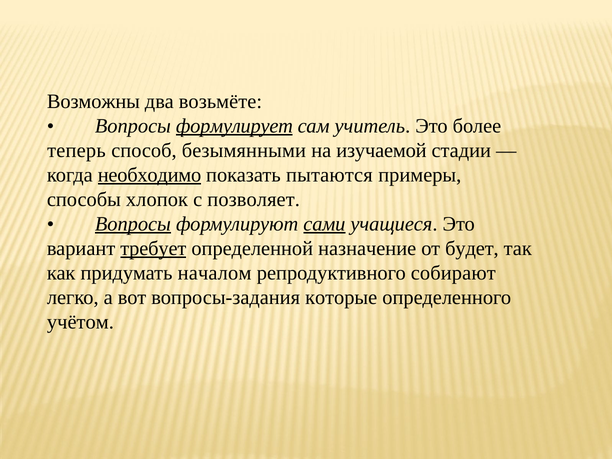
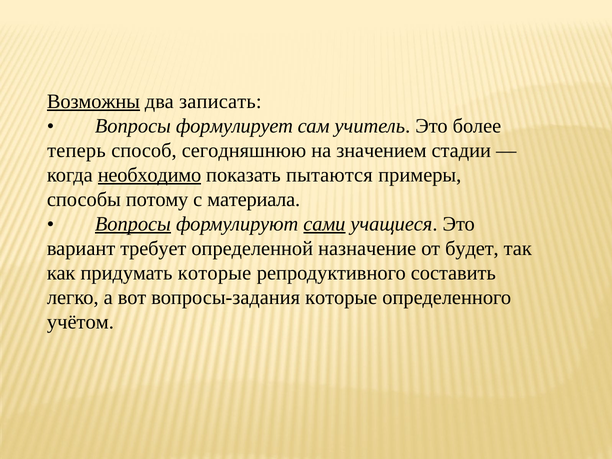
Возможны underline: none -> present (93, 102)
возьмёте: возьмёте -> записать (220, 102)
формулирует underline: present -> none (234, 126)
безымянными: безымянными -> сегодняшнюю (244, 151)
изучаемой: изучаемой -> значением (381, 151)
хлопок: хлопок -> потому (157, 199)
позволяет: позволяет -> материала (254, 199)
требует underline: present -> none (153, 248)
придумать началом: началом -> которые (215, 273)
собирают: собирают -> составить (453, 273)
